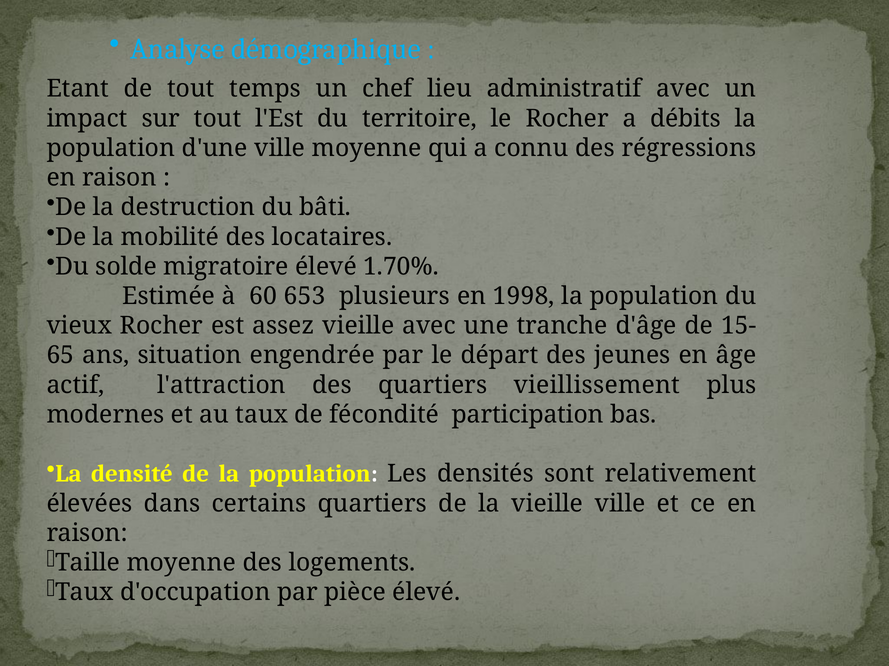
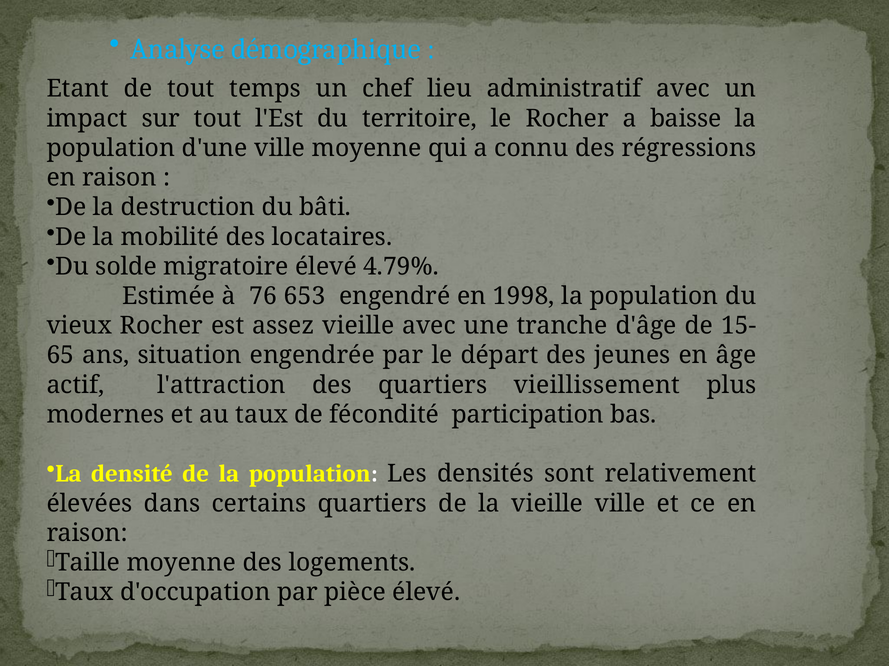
débits: débits -> baisse (686, 119)
1.70%: 1.70% -> 4.79% (401, 267)
60: 60 -> 76 (263, 296)
plusieurs: plusieurs -> engendré (395, 296)
